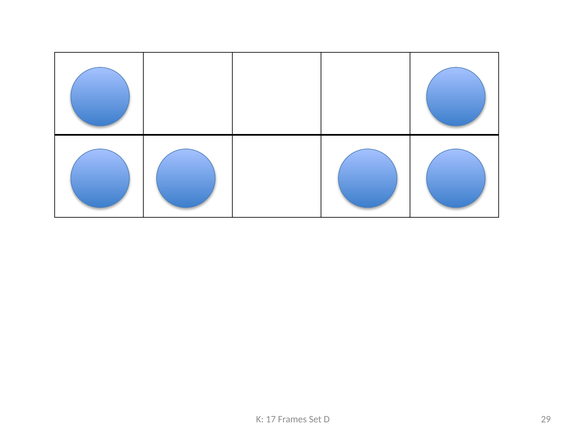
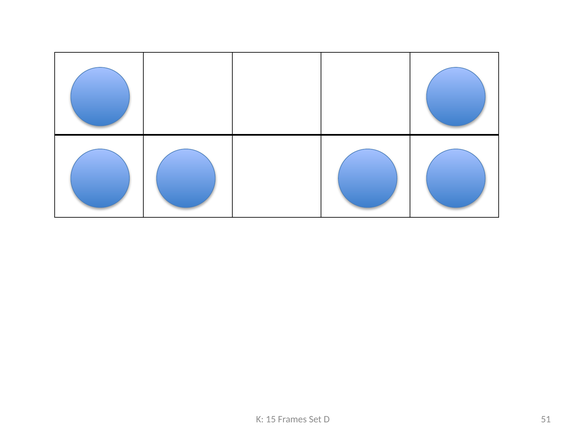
17: 17 -> 15 (271, 420)
29: 29 -> 51 (546, 420)
